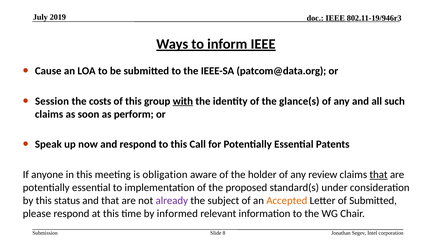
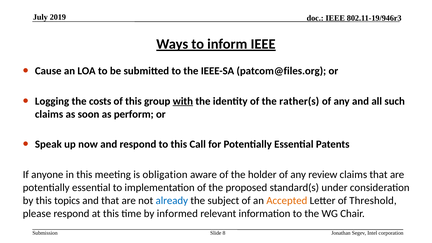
patcom@data.org: patcom@data.org -> patcom@files.org (281, 71)
Session: Session -> Logging (52, 101)
glance(s: glance(s -> rather(s (299, 101)
that underline: present -> none (379, 175)
status: status -> topics (67, 200)
already colour: purple -> blue (172, 200)
of Submitted: Submitted -> Threshold (373, 200)
